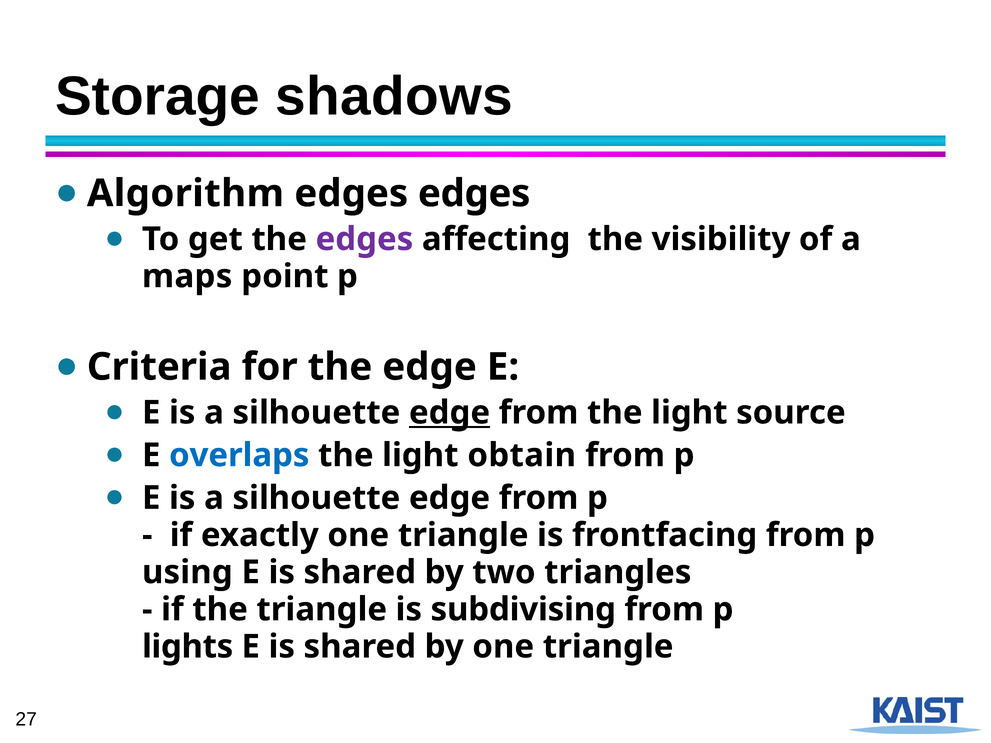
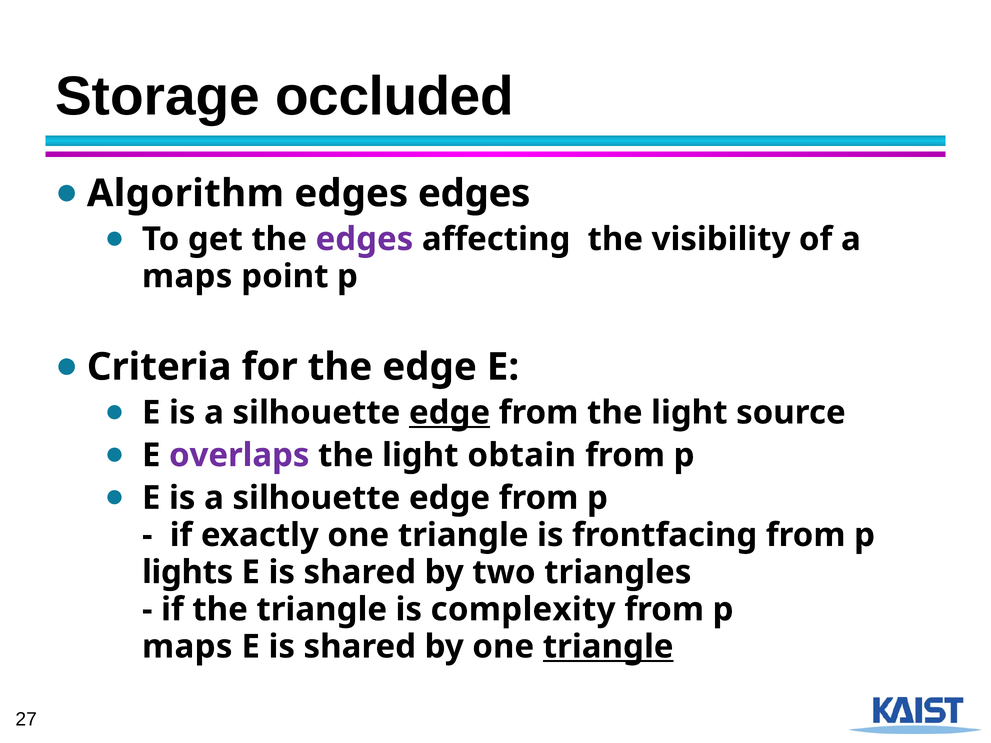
shadows: shadows -> occluded (394, 97)
overlaps colour: blue -> purple (239, 455)
using: using -> lights (188, 572)
subdivising: subdivising -> complexity (523, 610)
lights: lights -> maps (187, 647)
triangle underline: none -> present (608, 647)
